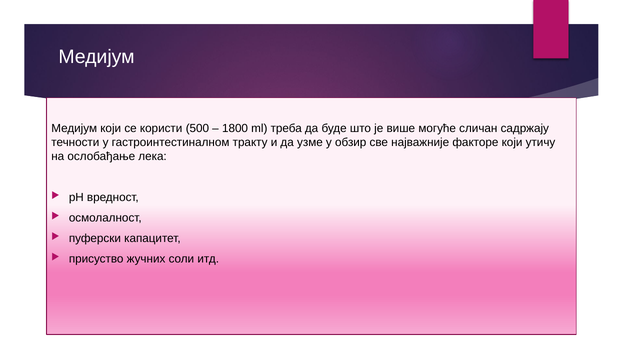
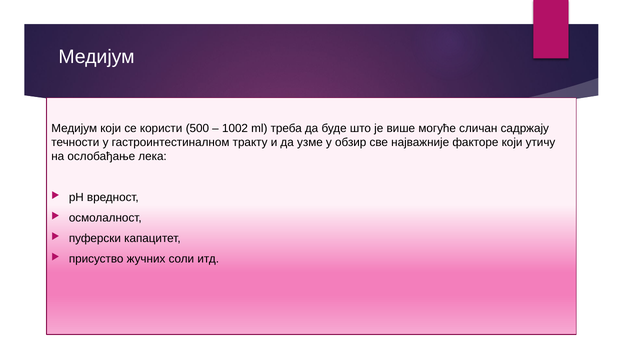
1800: 1800 -> 1002 (235, 129)
